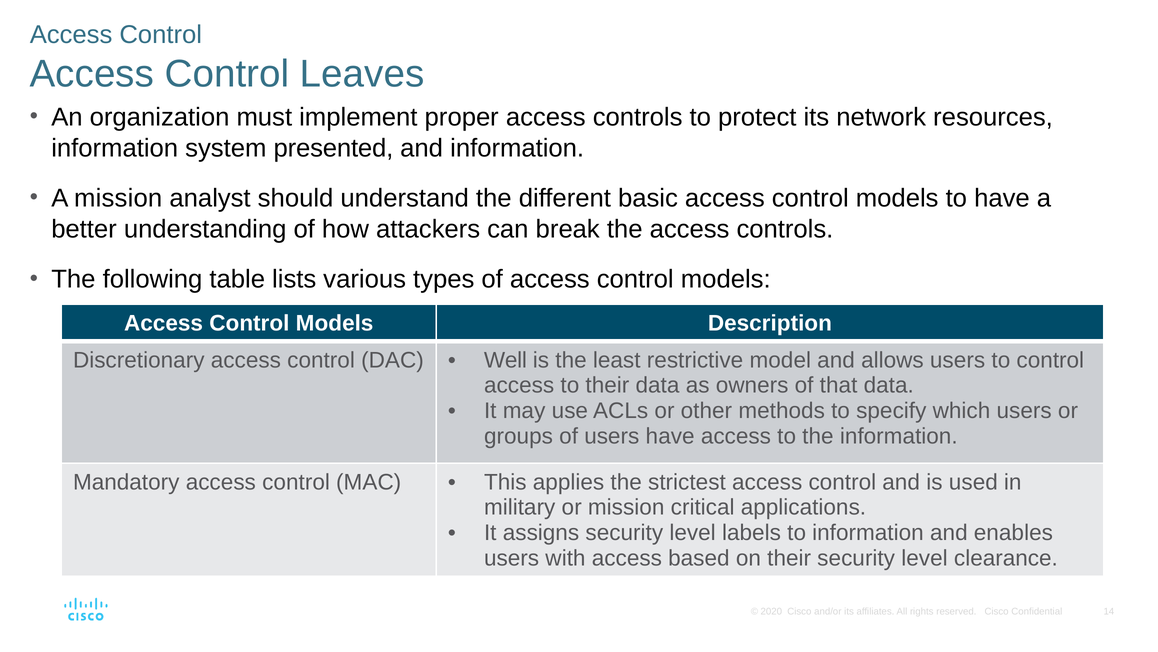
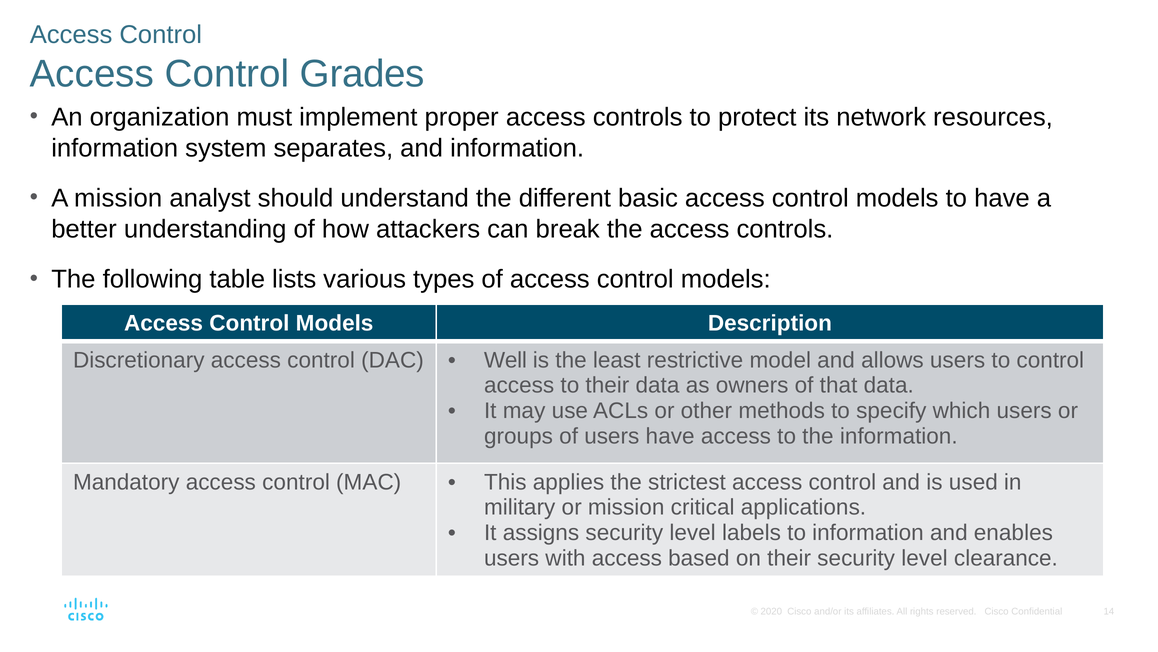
Leaves: Leaves -> Grades (362, 74)
presented: presented -> separates (333, 148)
